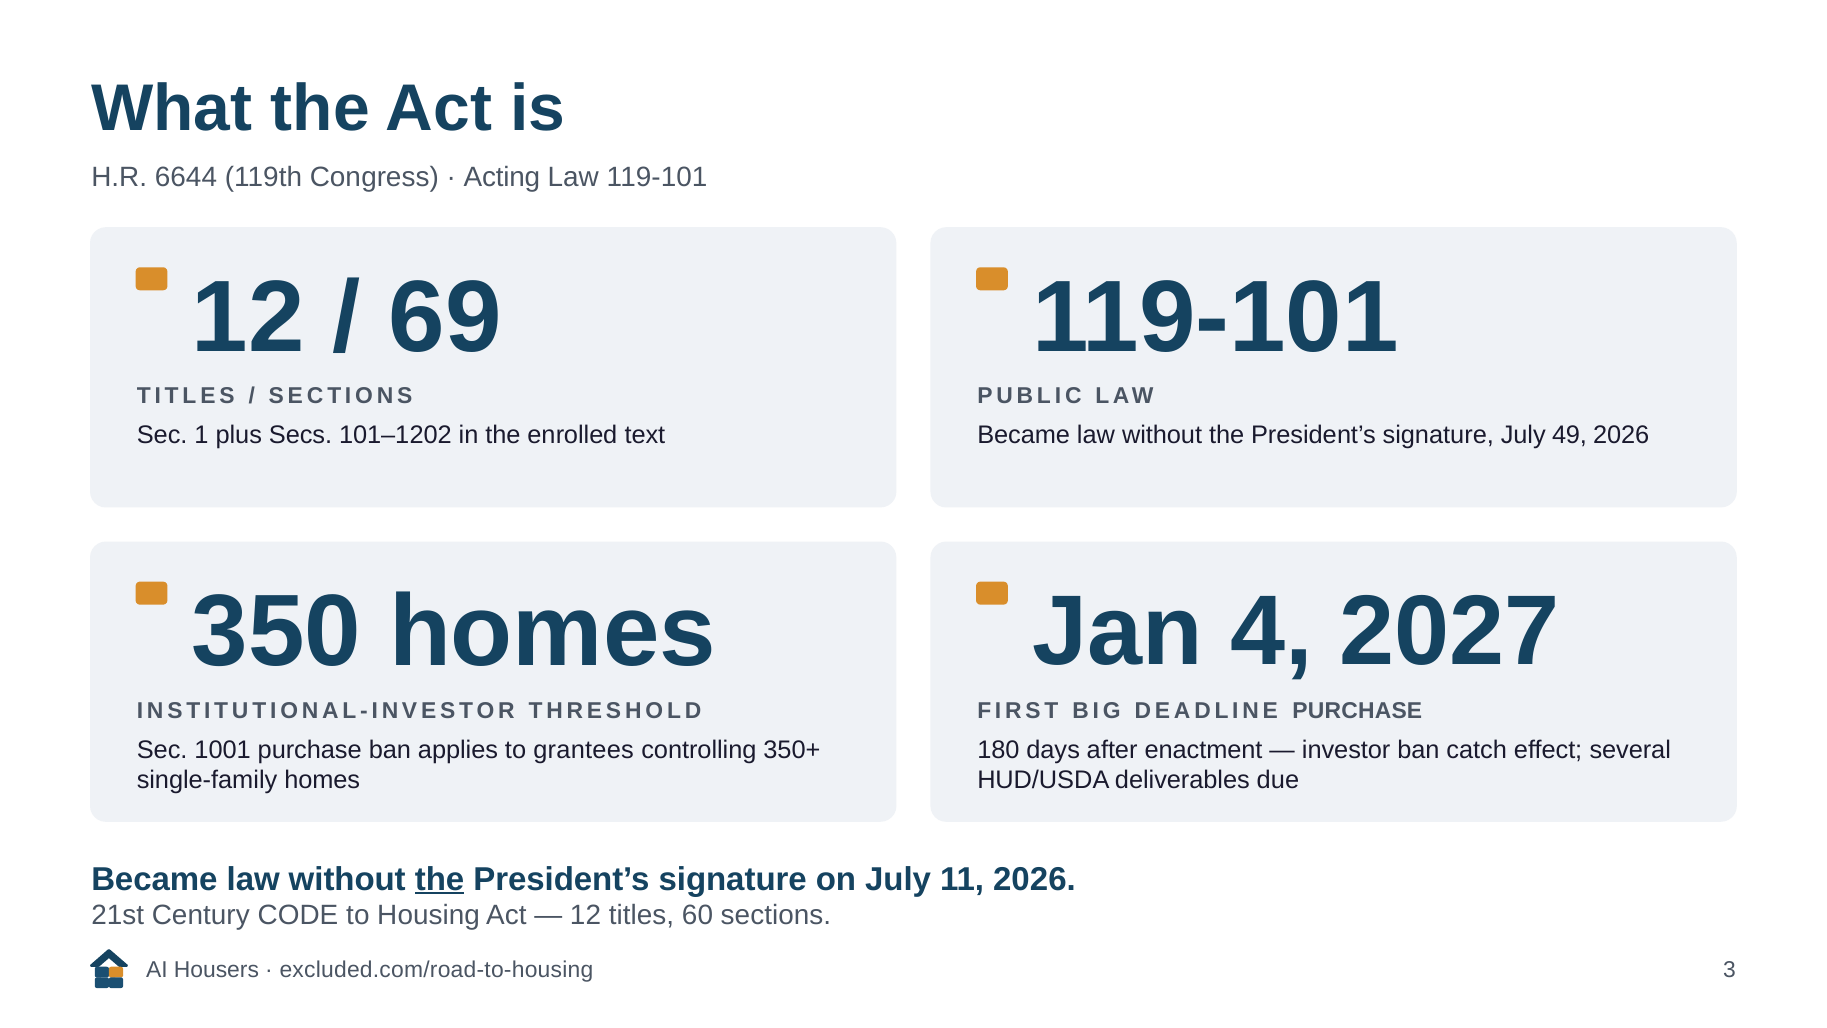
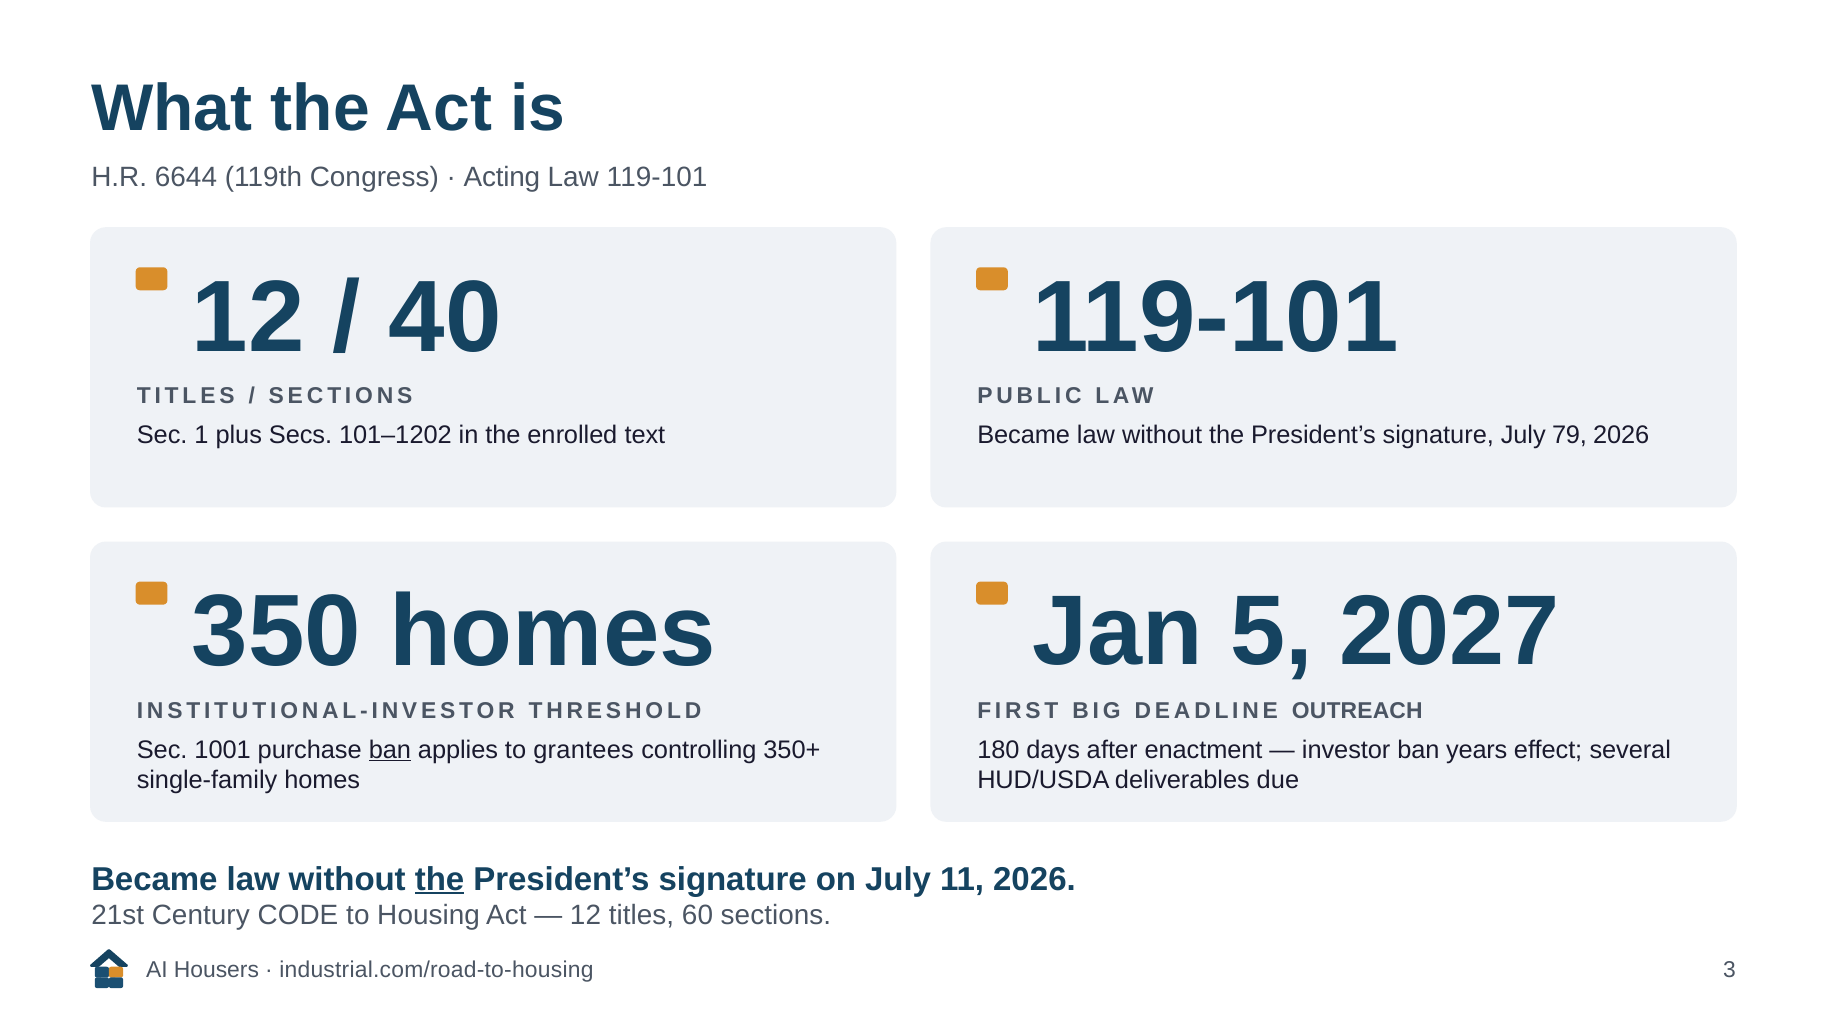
69: 69 -> 40 (445, 318)
49: 49 -> 79 (1569, 435)
4: 4 -> 5 (1271, 632)
DEADLINE PURCHASE: PURCHASE -> OUTREACH (1357, 710)
ban underline: none -> present (390, 750)
catch: catch -> years (1477, 750)
excluded.com/road-to-housing: excluded.com/road-to-housing -> industrial.com/road-to-housing (436, 970)
